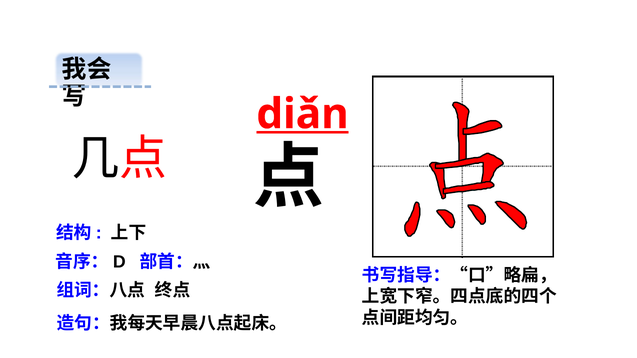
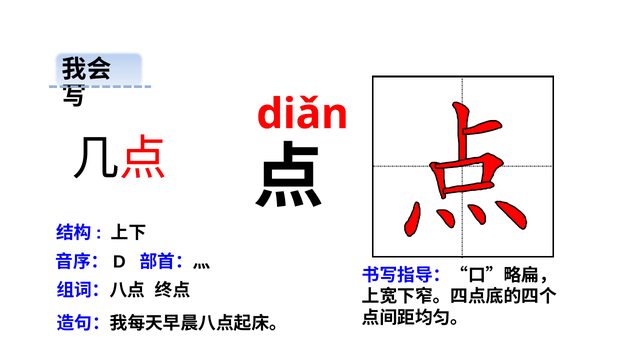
diǎn underline: present -> none (303, 114)
